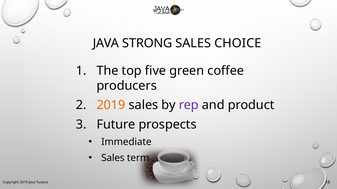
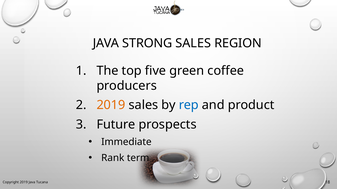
CHOICE: CHOICE -> REGION (238, 43)
rep colour: purple -> blue (189, 105)
Sales: Sales -> Rank (113, 158)
